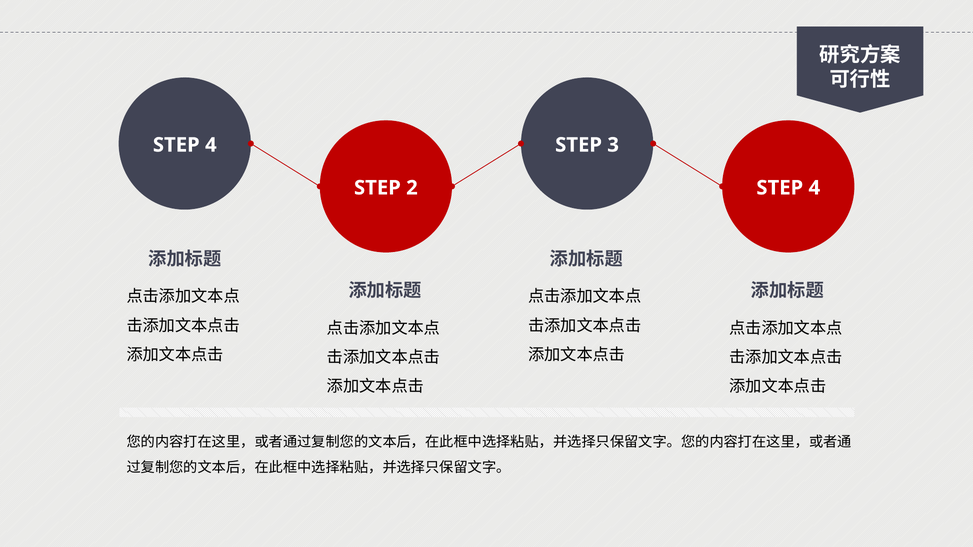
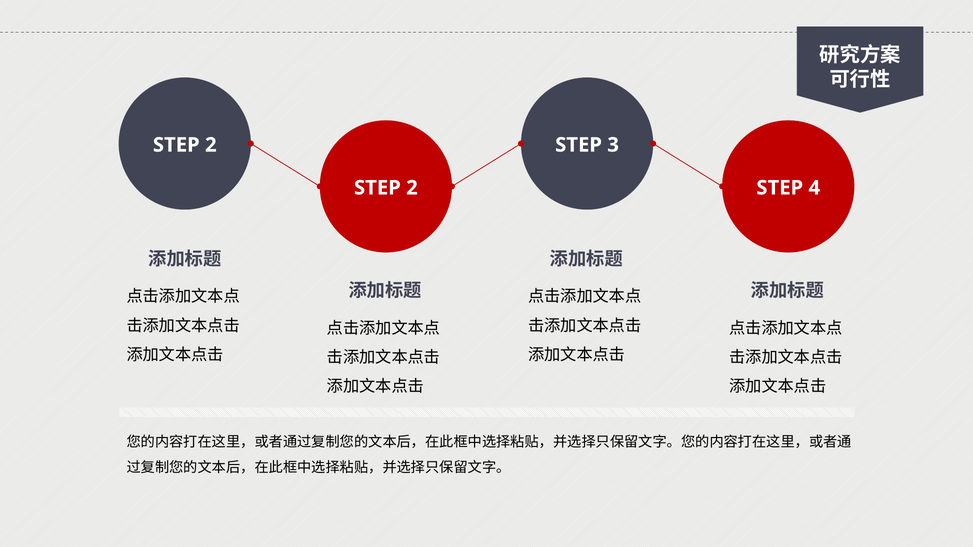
4: 4 -> 2 (211, 145)
